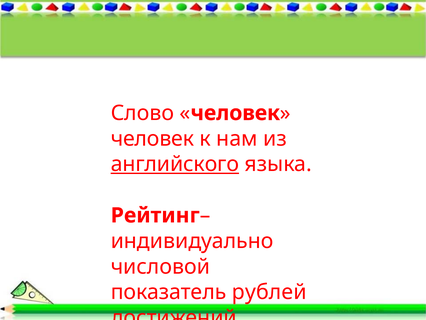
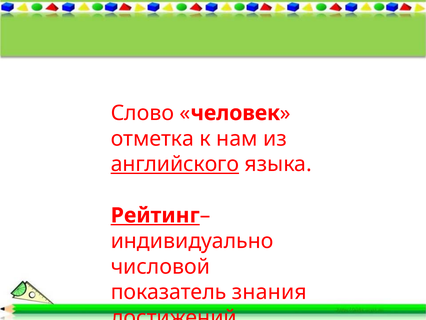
человек: человек -> отметка (152, 138)
Рейтинг underline: none -> present (155, 215)
рублей: рублей -> знания (269, 292)
